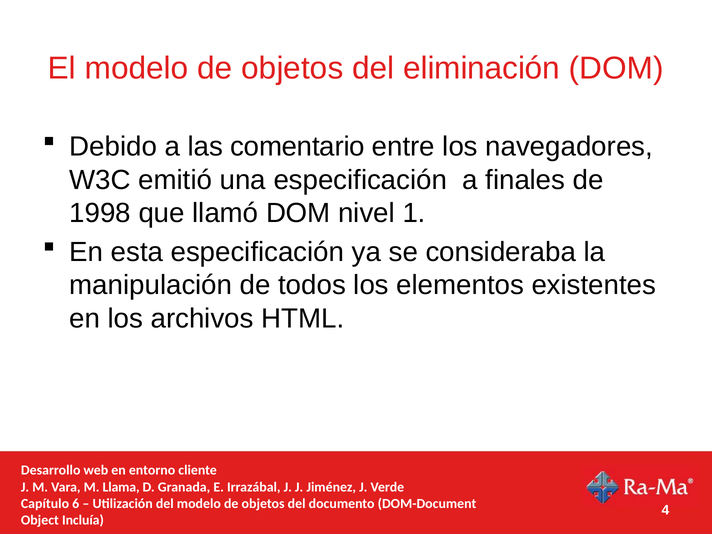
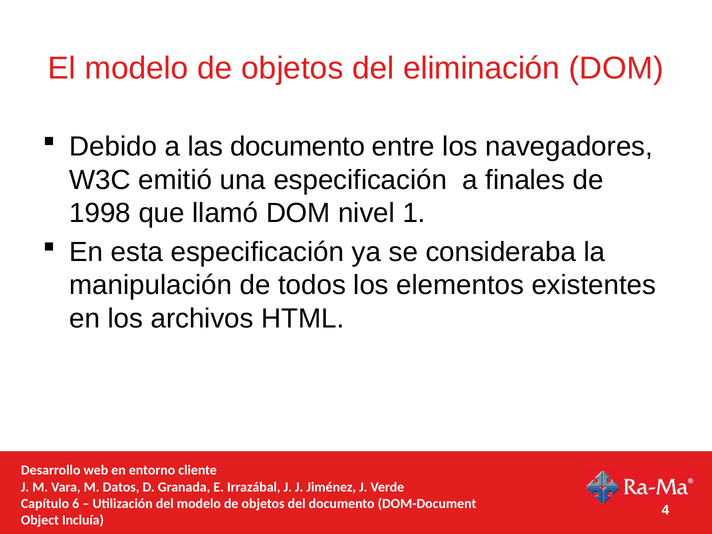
las comentario: comentario -> documento (298, 147)
Llama: Llama -> Datos (121, 487)
